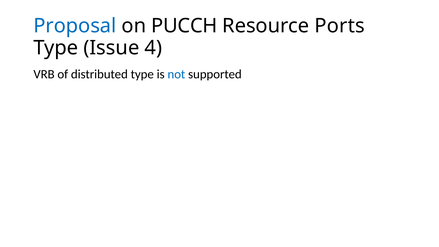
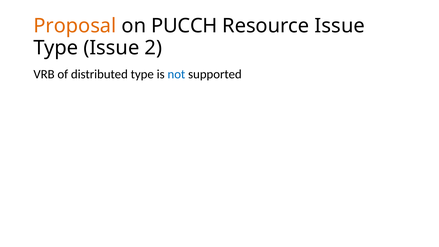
Proposal colour: blue -> orange (75, 26)
Resource Ports: Ports -> Issue (340, 26)
4: 4 -> 2 (153, 48)
